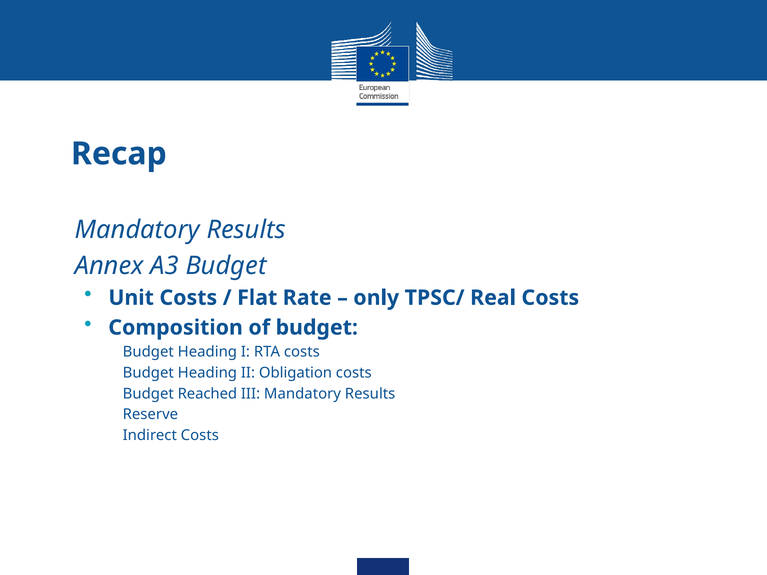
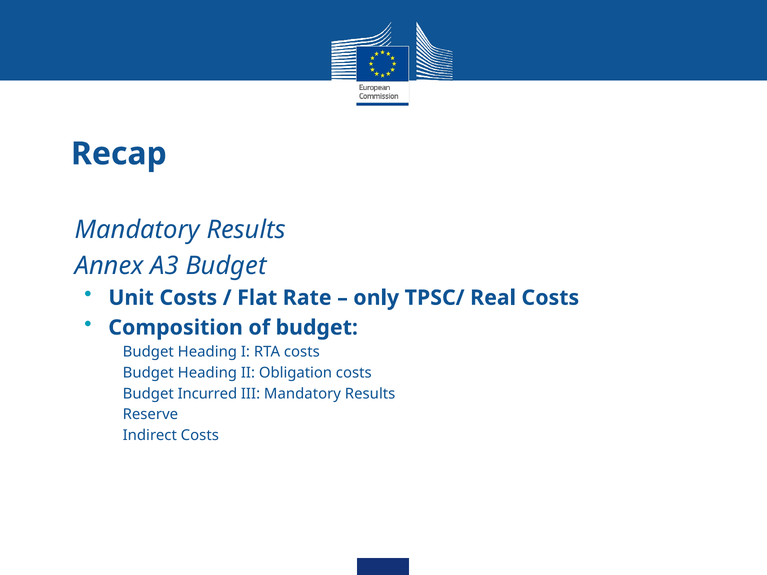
Reached: Reached -> Incurred (207, 394)
